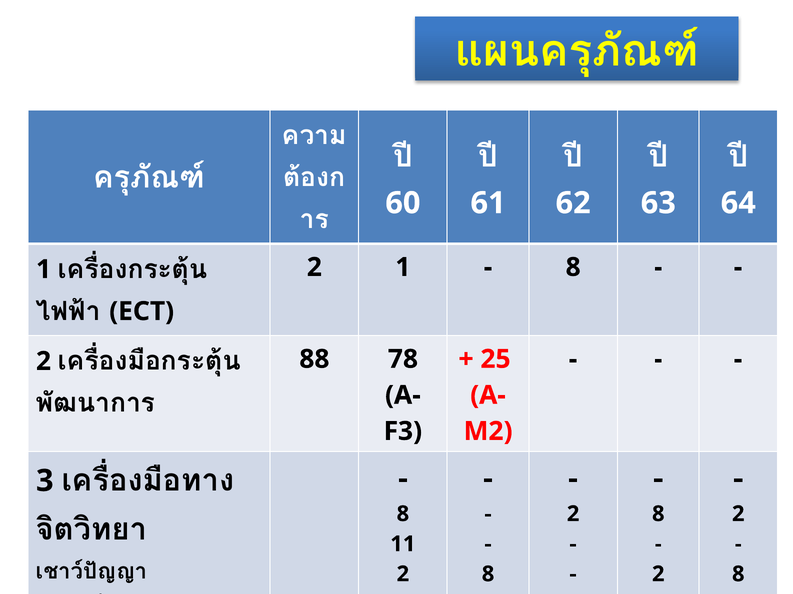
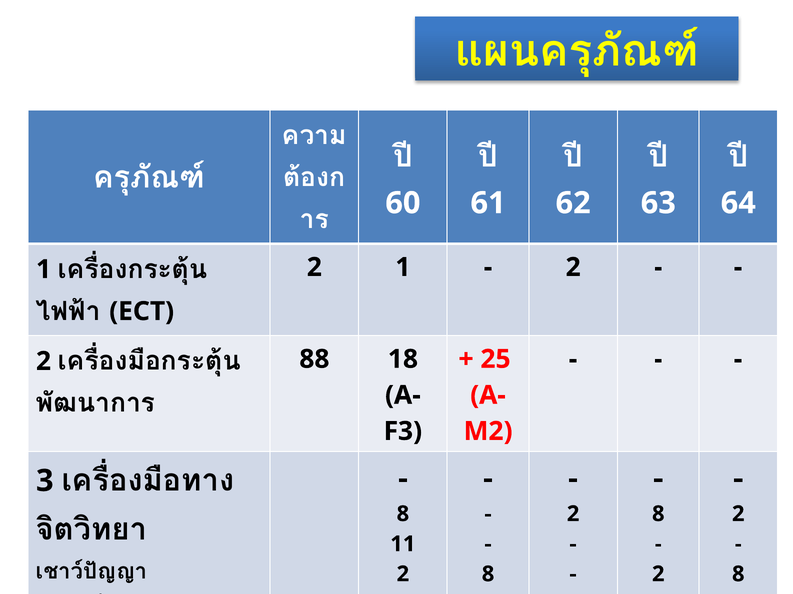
8: 8 -> 2 (573, 268)
78: 78 -> 18 (403, 360)
